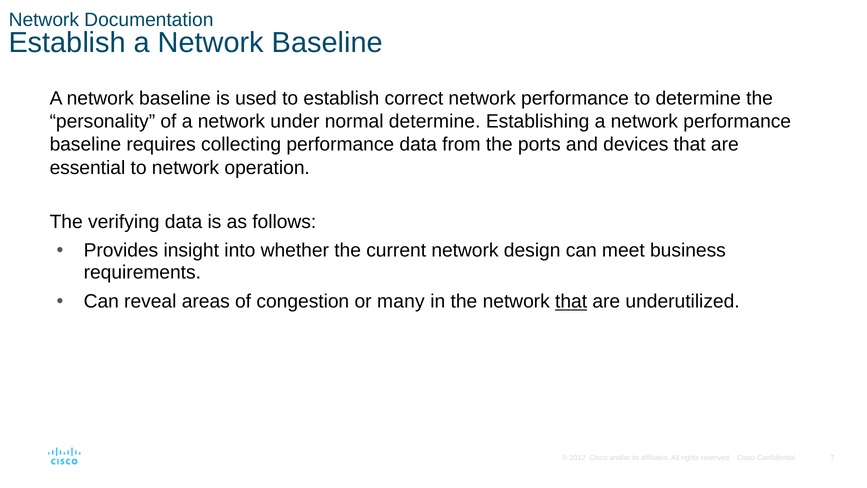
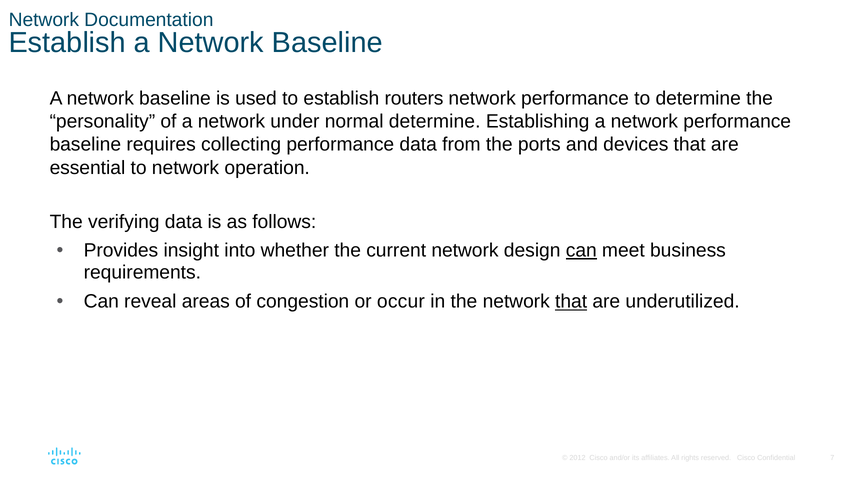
correct: correct -> routers (414, 98)
can underline: none -> present (581, 250)
many: many -> occur (401, 301)
